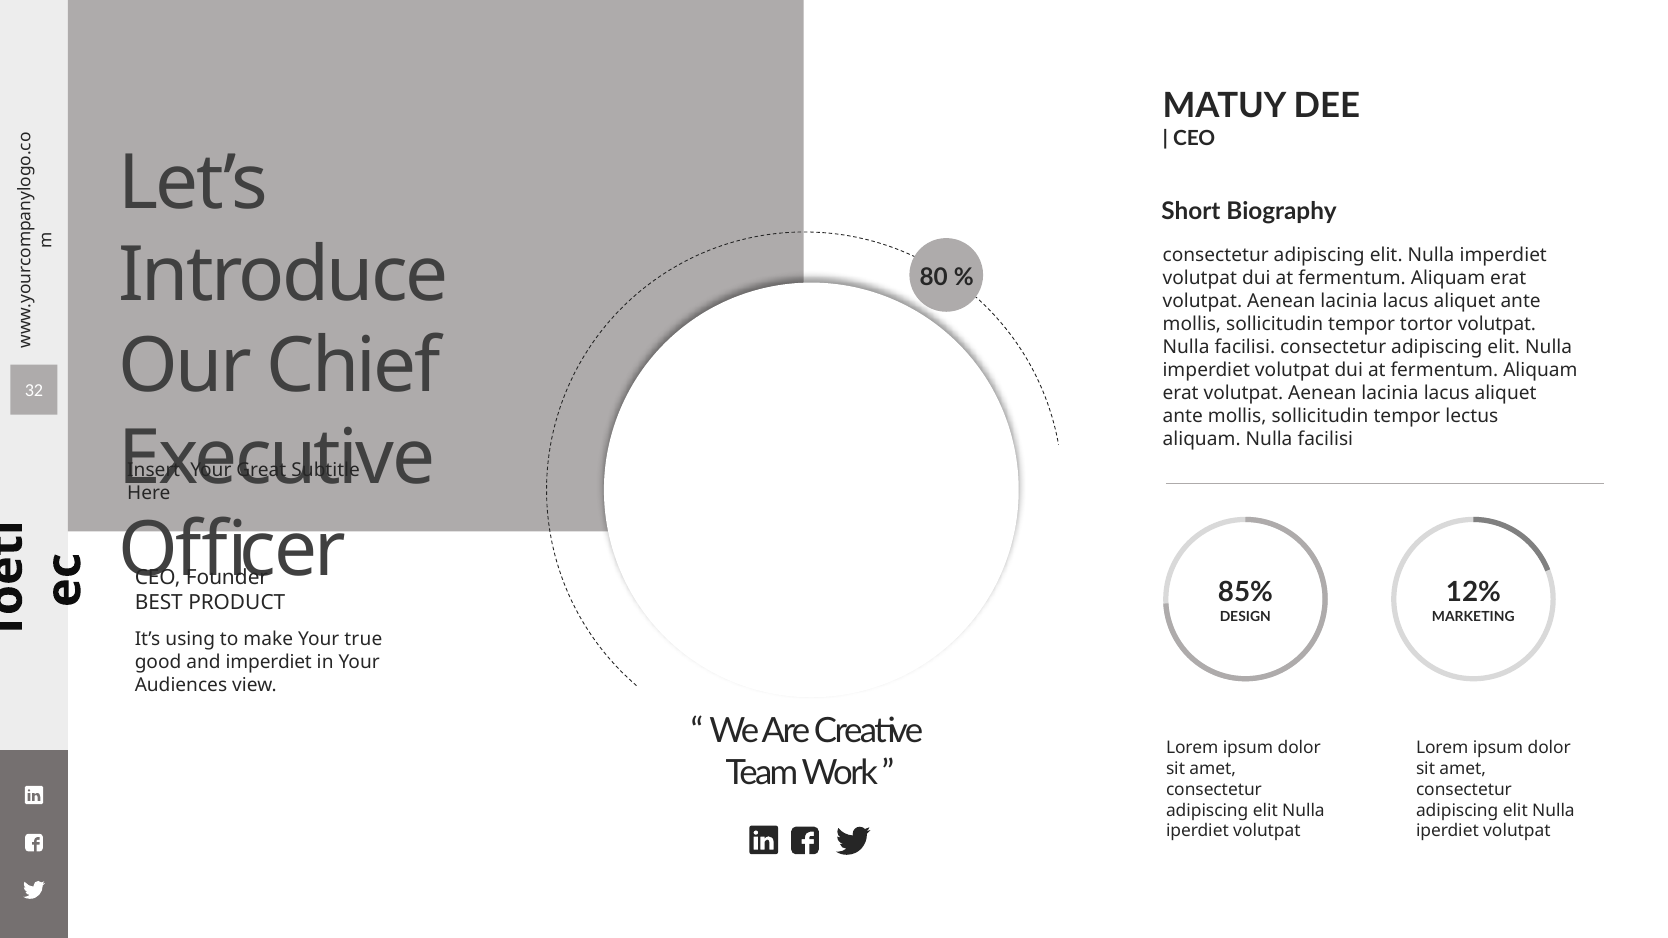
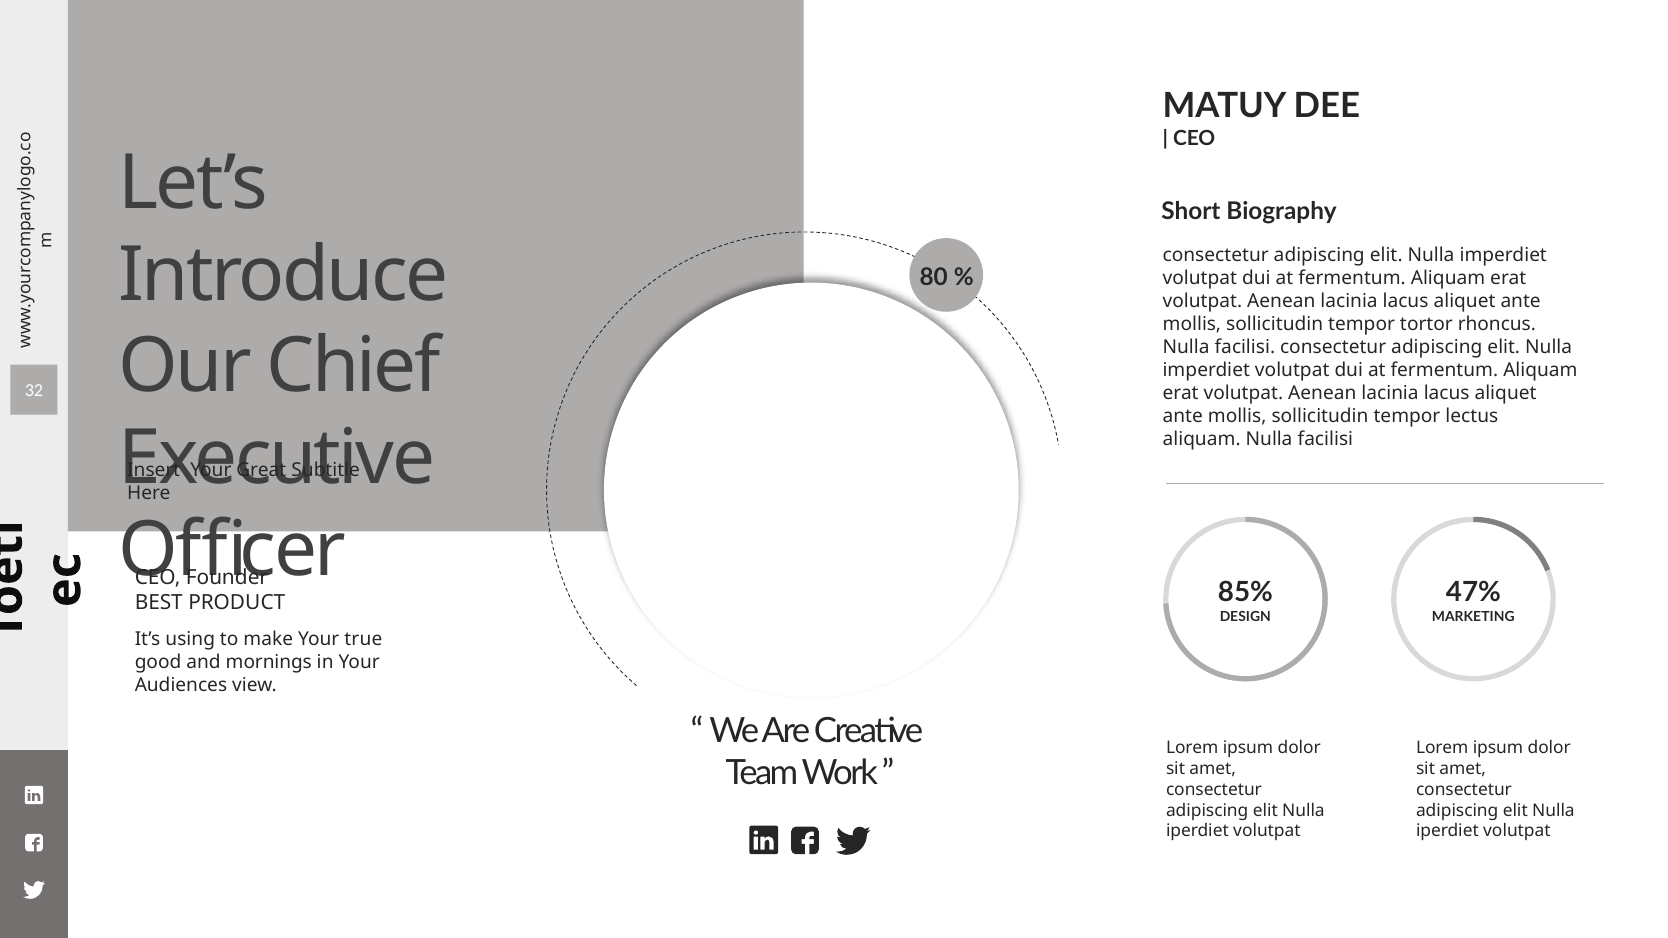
tortor volutpat: volutpat -> rhoncus (1497, 324)
12%: 12% -> 47% (1473, 593)
and imperdiet: imperdiet -> mornings (269, 662)
